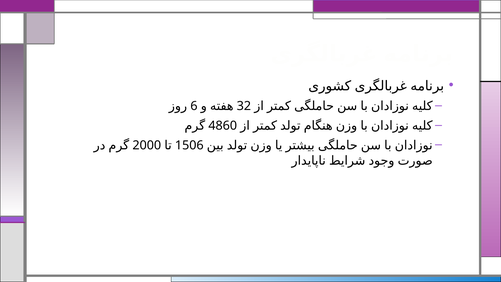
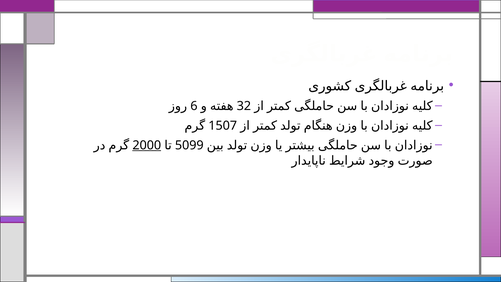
4860: 4860 -> 1507 (223, 126)
2000 underline: none -> present (147, 145)
1506: 1506 -> 5099 (189, 145)
